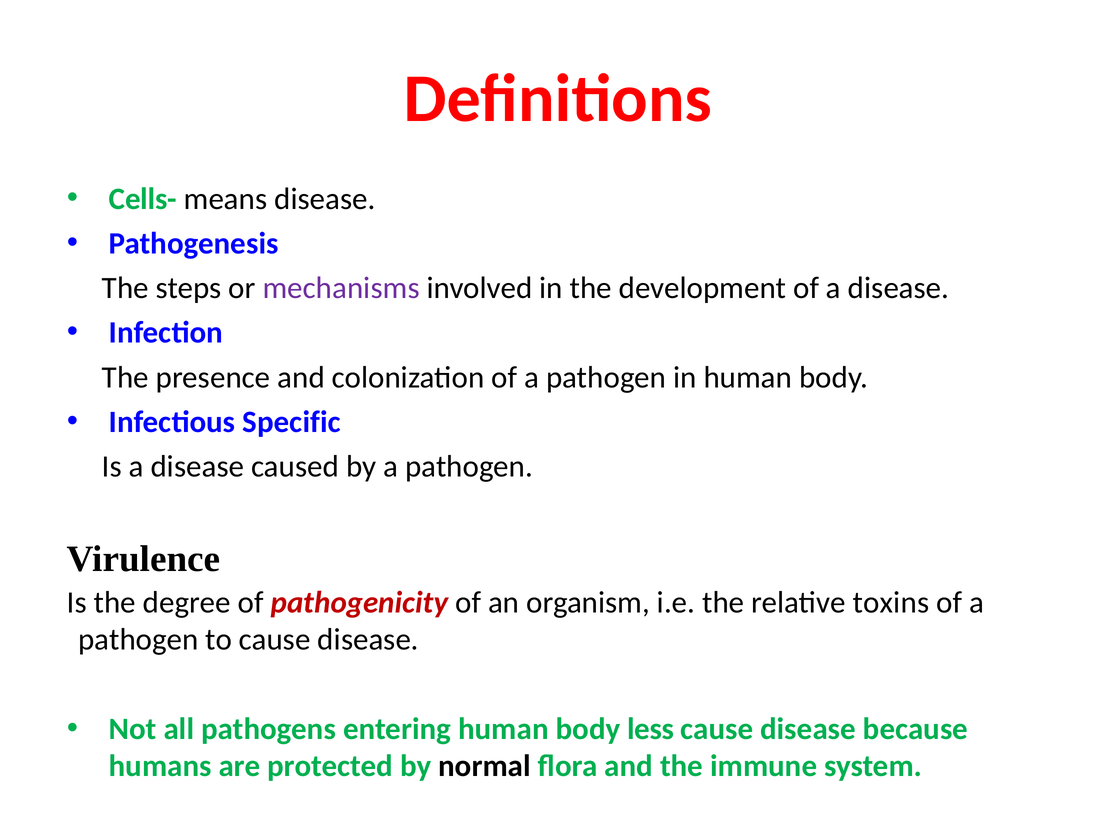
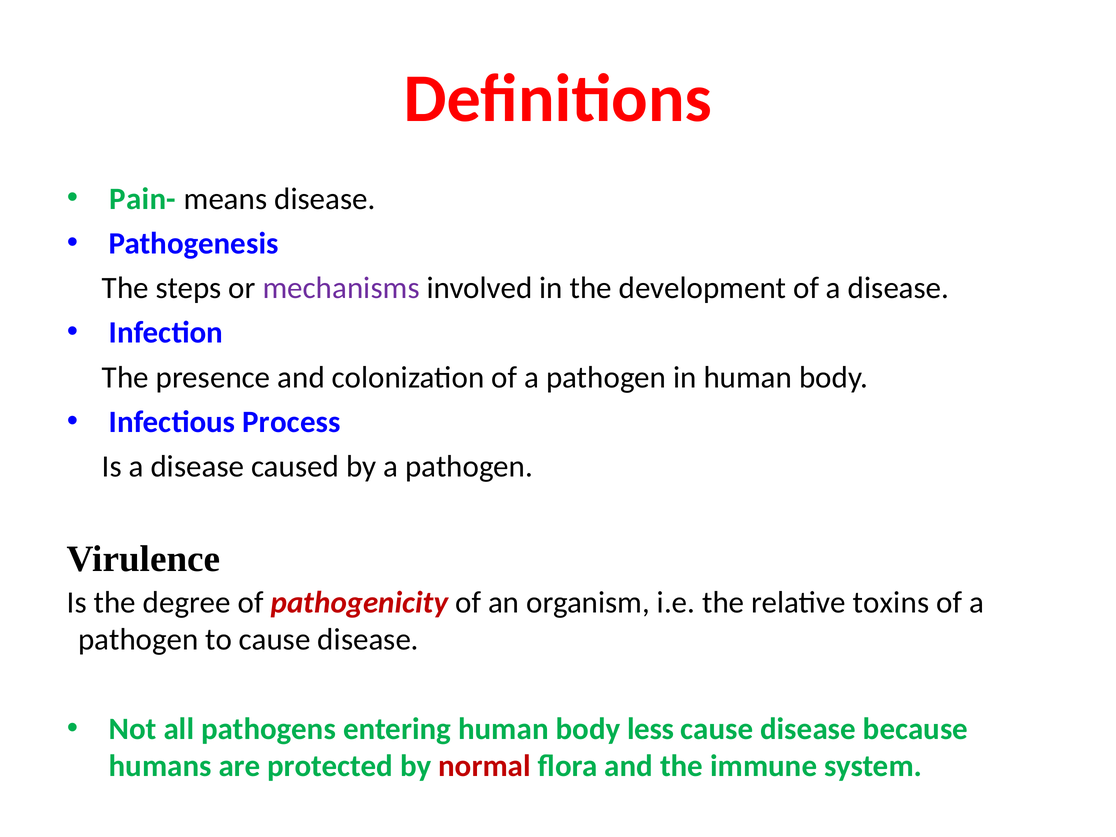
Cells-: Cells- -> Pain- (143, 199)
Specific: Specific -> Process (292, 422)
normal colour: black -> red (485, 766)
